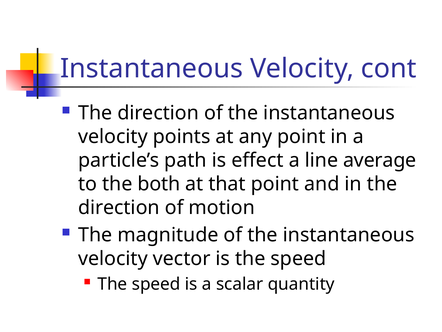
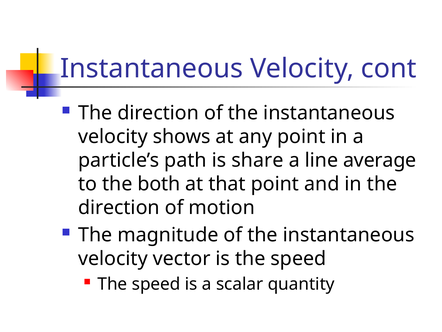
points: points -> shows (182, 136)
effect: effect -> share (257, 160)
